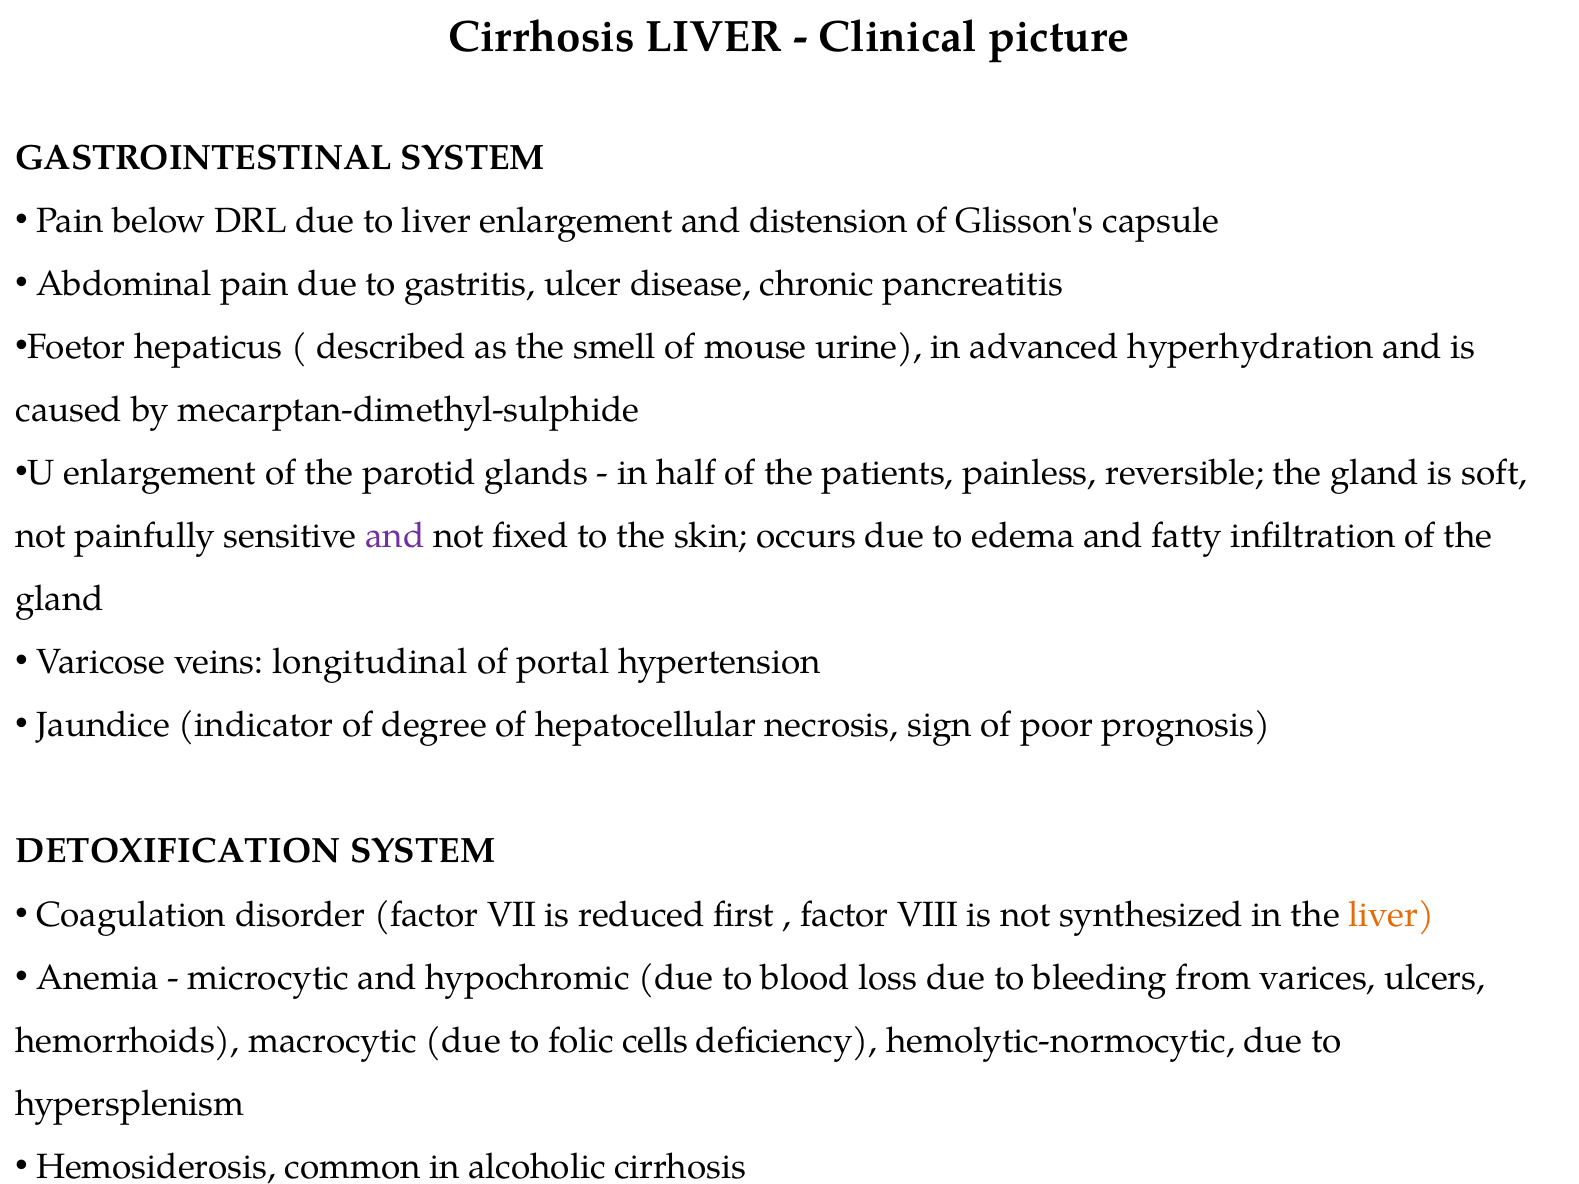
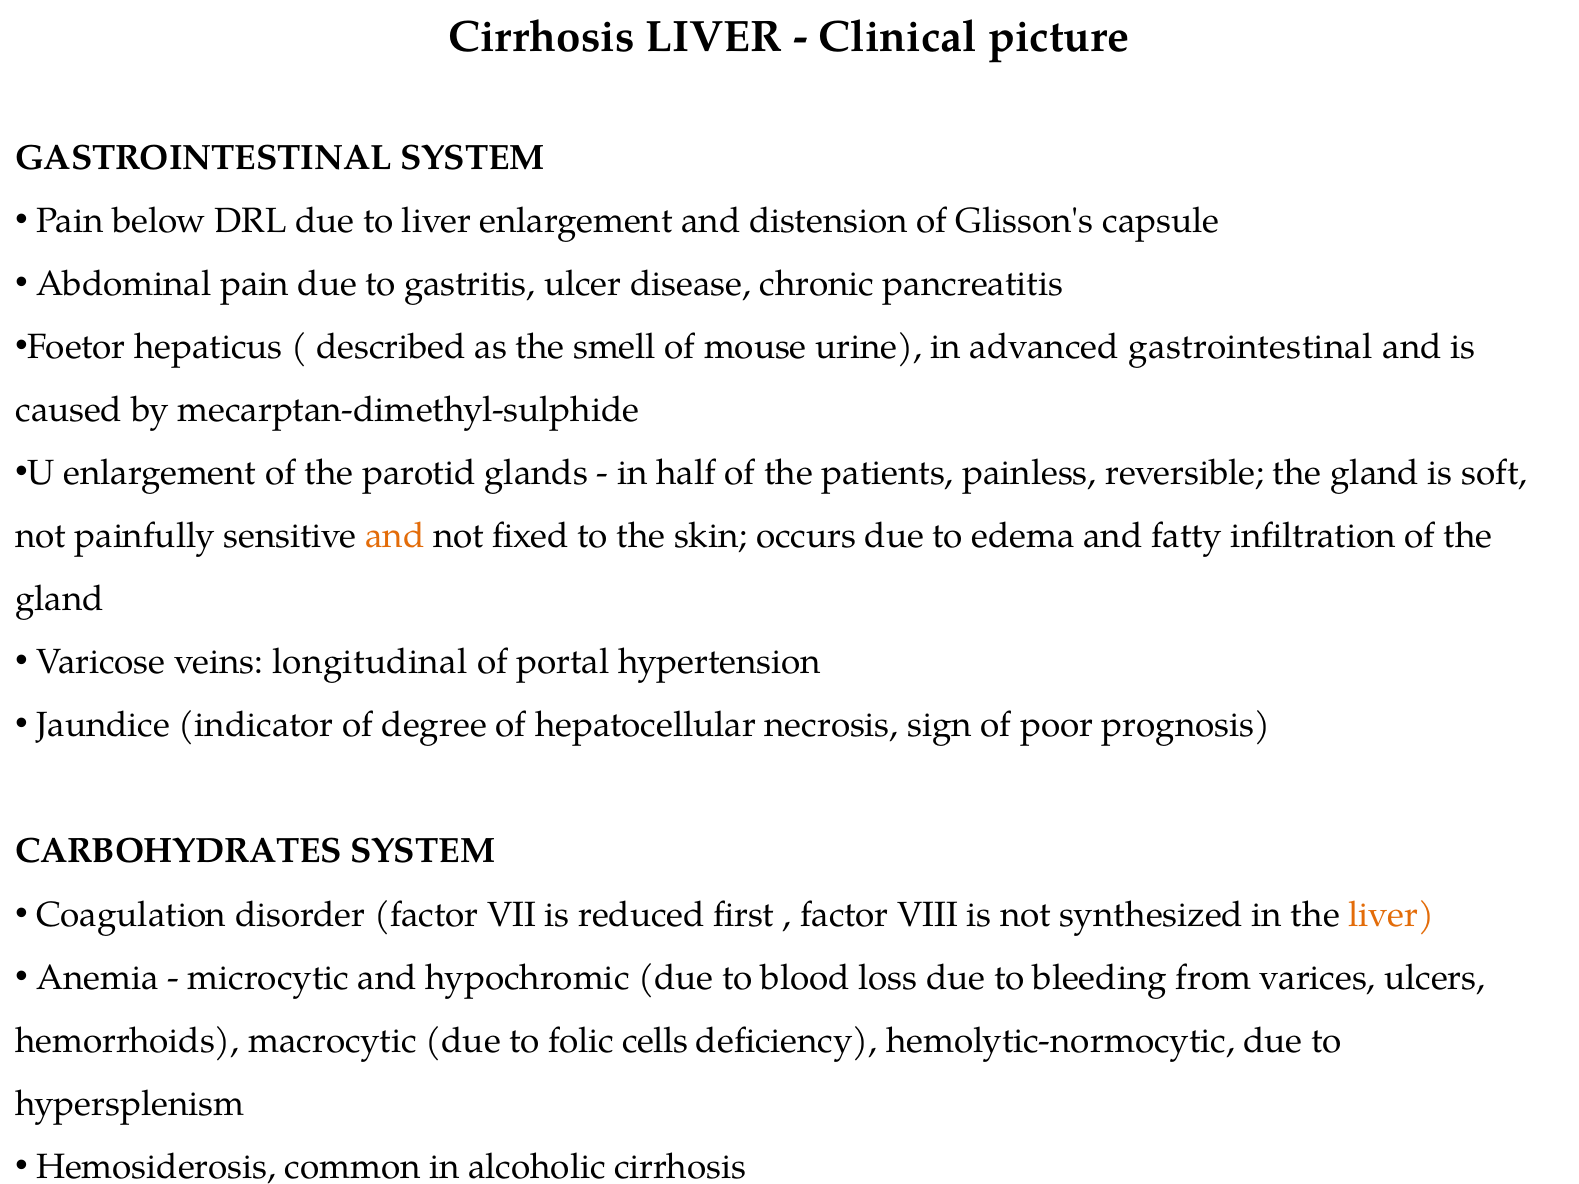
advanced hyperhydration: hyperhydration -> gastrointestinal (1251, 347)
and colour: purple -> orange (395, 536)
DETOXIFICATION: DETOXIFICATION -> CARBOHYDRATES (179, 852)
